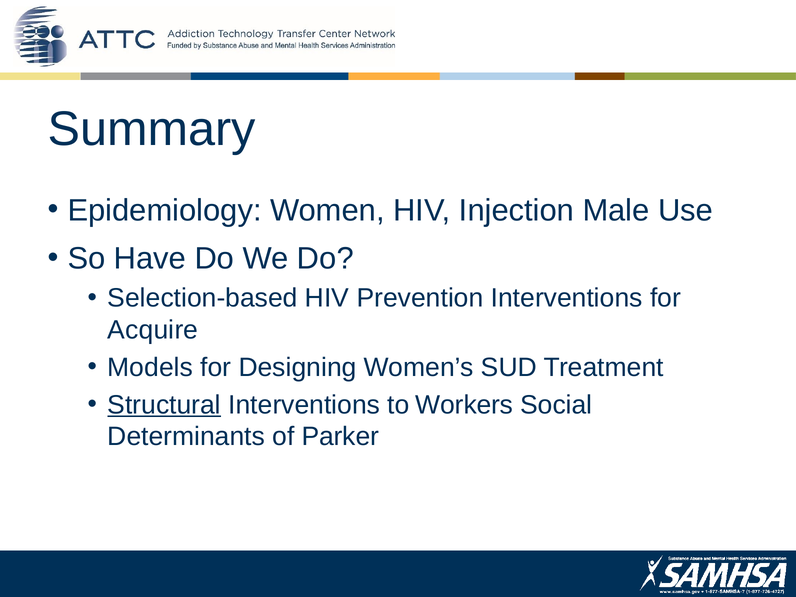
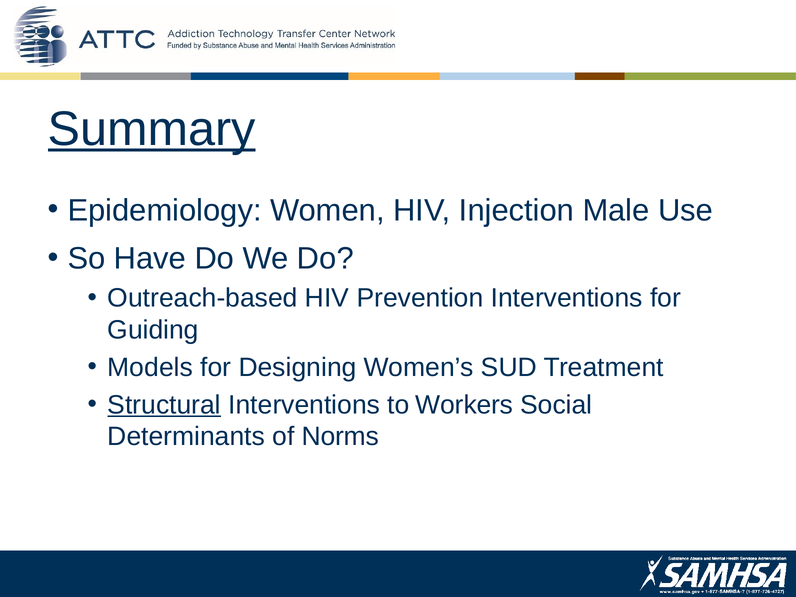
Summary underline: none -> present (152, 129)
Selection-based: Selection-based -> Outreach-based (203, 298)
Acquire: Acquire -> Guiding (153, 330)
Parker: Parker -> Norms (340, 437)
